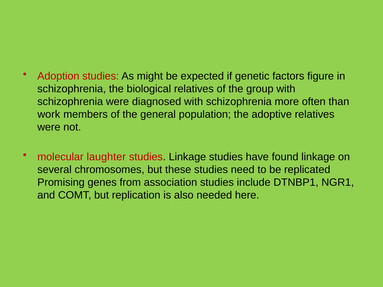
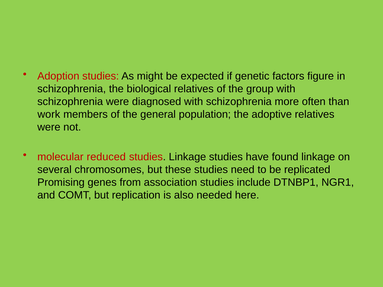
laughter: laughter -> reduced (106, 157)
